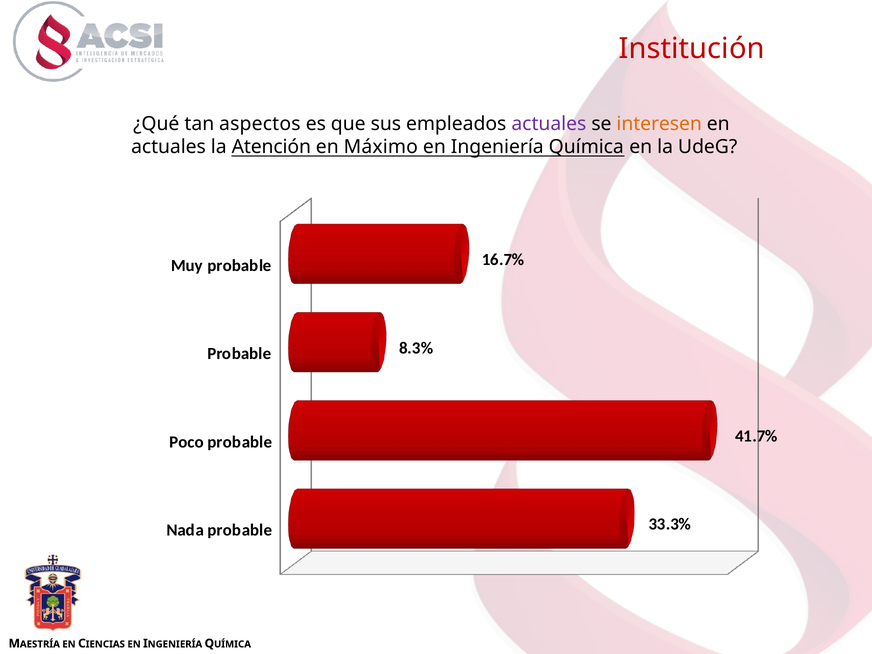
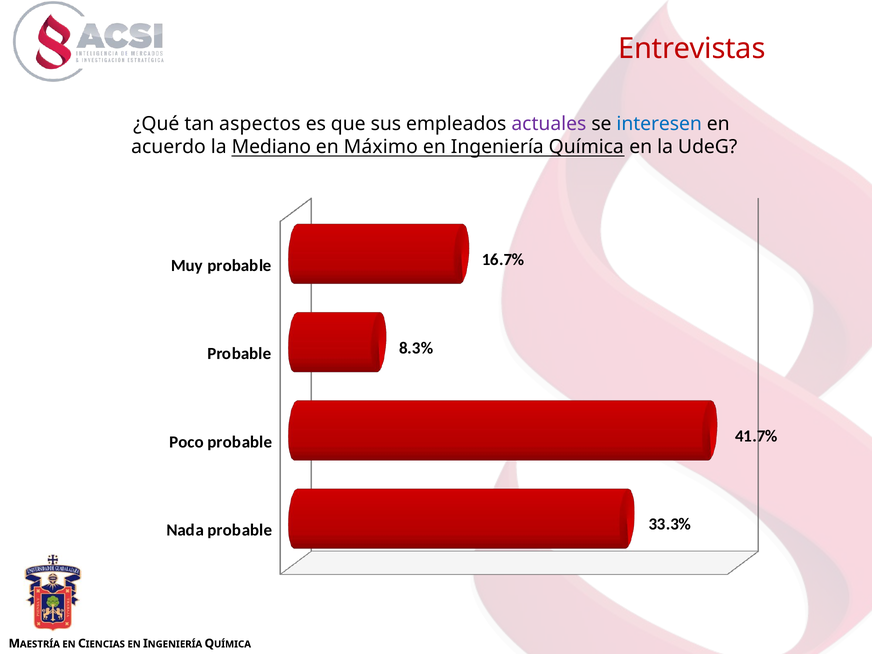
Institución: Institución -> Entrevistas (692, 49)
interesen colour: orange -> blue (659, 124)
actuales: actuales -> acuerdo (168, 147)
Atención: Atención -> Mediano (271, 147)
